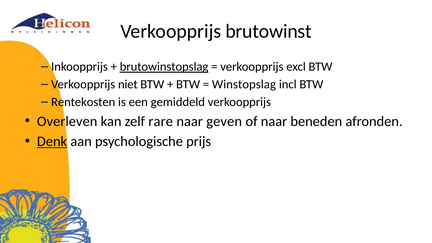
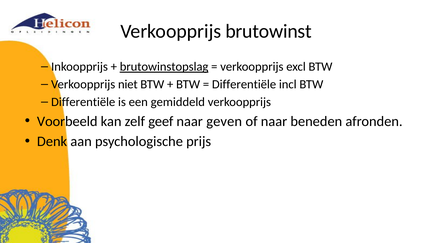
Winstopslag: Winstopslag -> Differentiële (244, 84)
Rentekosten: Rentekosten -> Differentiële (83, 102)
Overleven: Overleven -> Voorbeeld (67, 121)
rare: rare -> geef (161, 121)
Denk underline: present -> none (52, 141)
